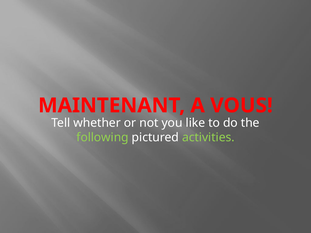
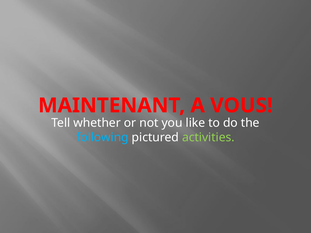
following colour: light green -> light blue (103, 137)
